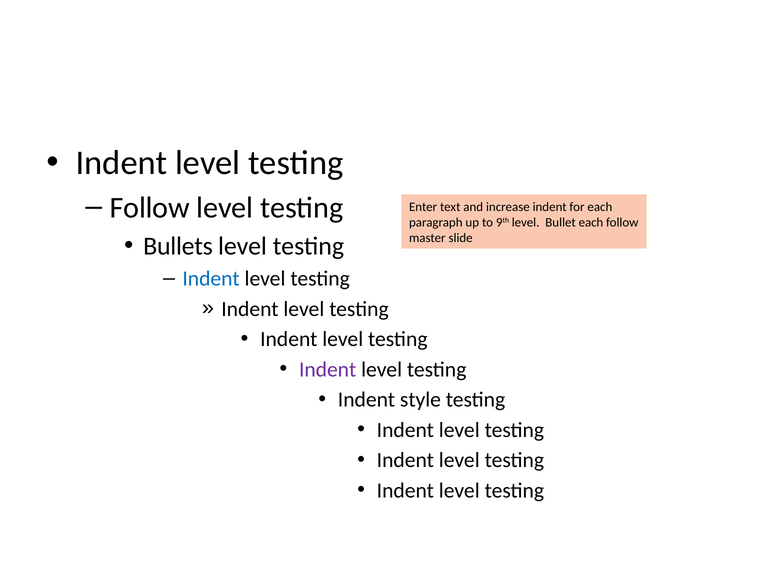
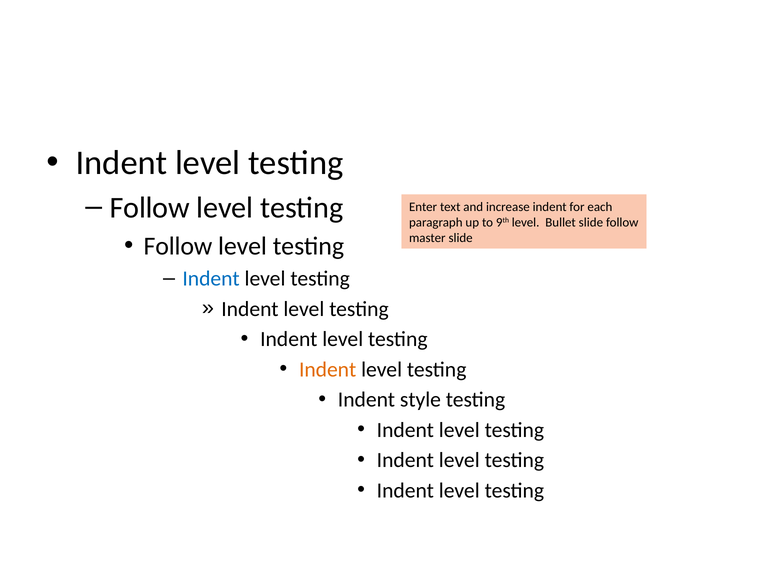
Bullet each: each -> slide (591, 222)
Bullets: Bullets -> Follow (178, 246)
Indent colour: purple -> orange (328, 369)
